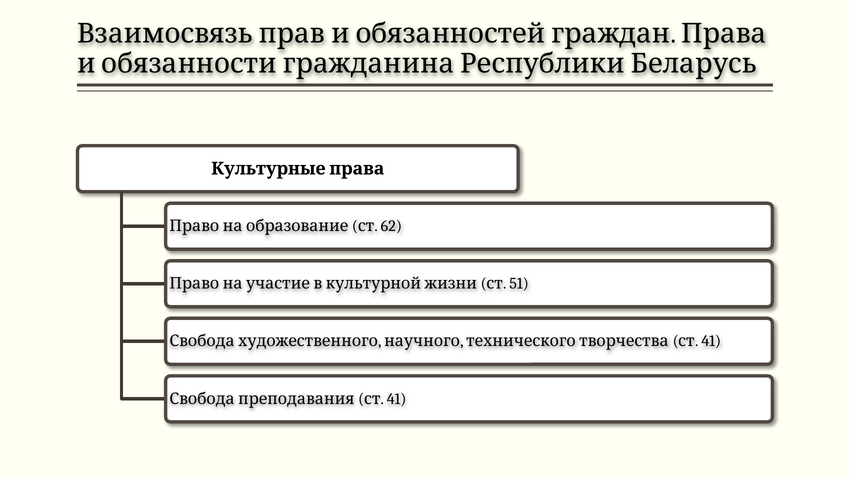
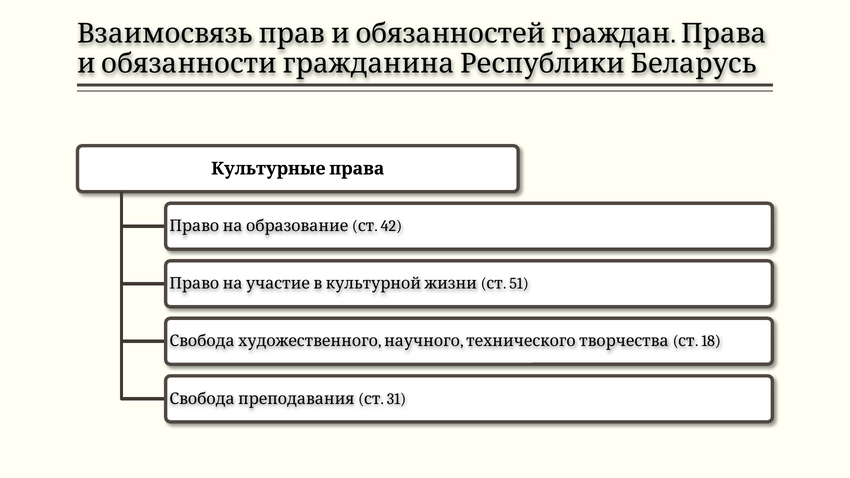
62: 62 -> 42 (391, 226)
41: 41 -> 18 (711, 341)
41: 41 -> 31 (397, 399)
